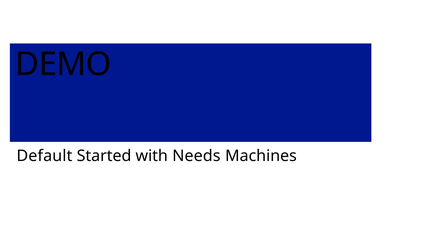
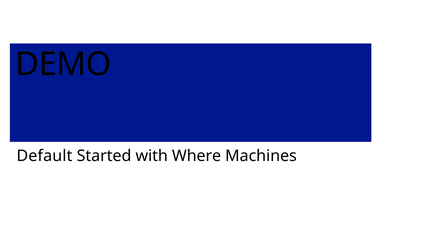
Needs: Needs -> Where (197, 156)
